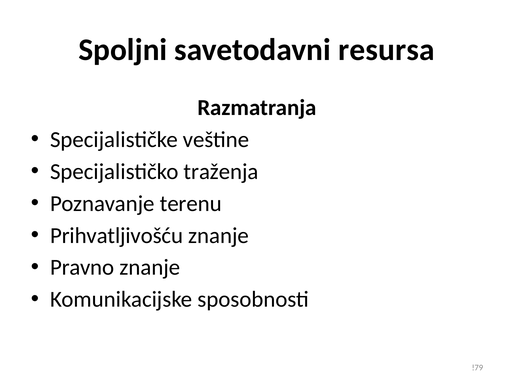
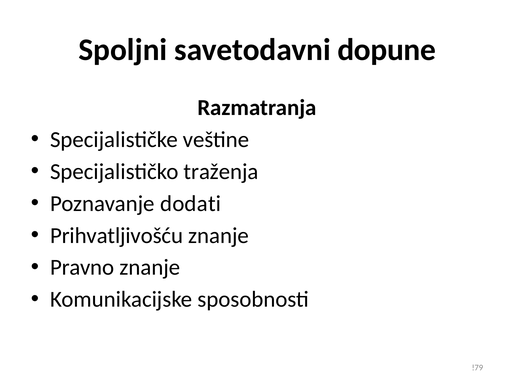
resursa: resursa -> dopune (387, 50)
terenu: terenu -> dodati (191, 204)
